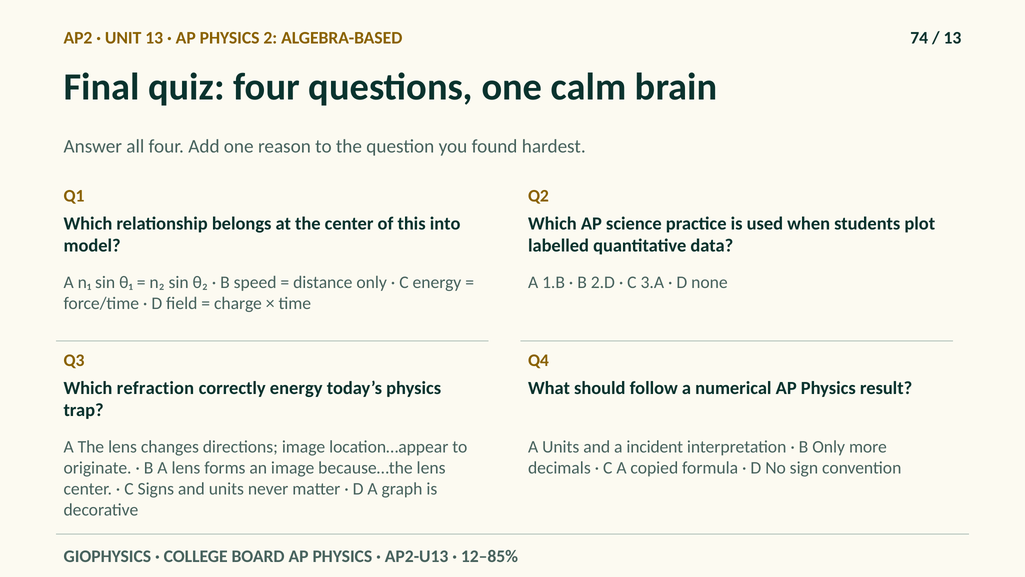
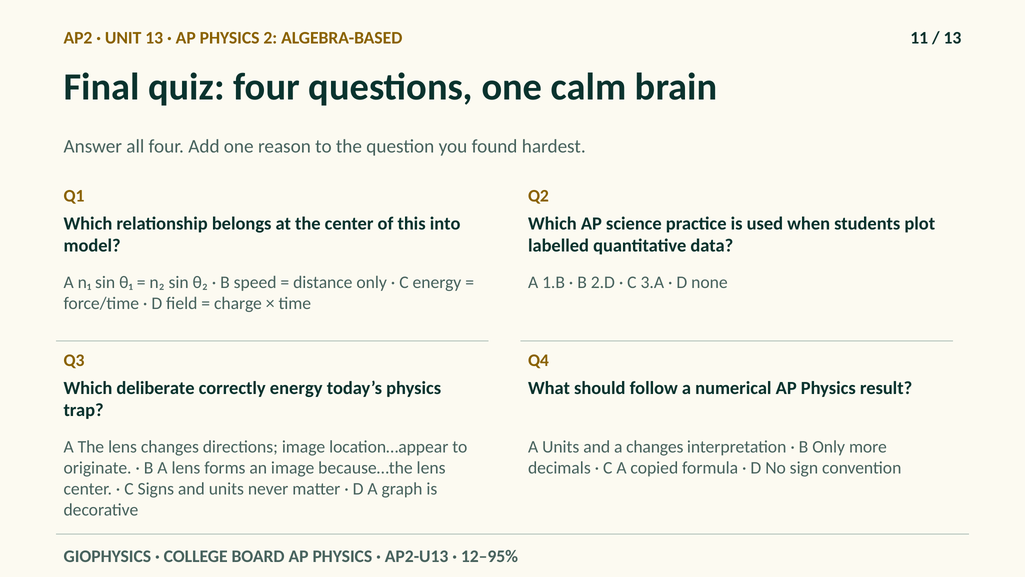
74: 74 -> 11 (919, 38)
refraction: refraction -> deliberate (156, 388)
a incident: incident -> changes (655, 446)
12–85%: 12–85% -> 12–95% (489, 556)
